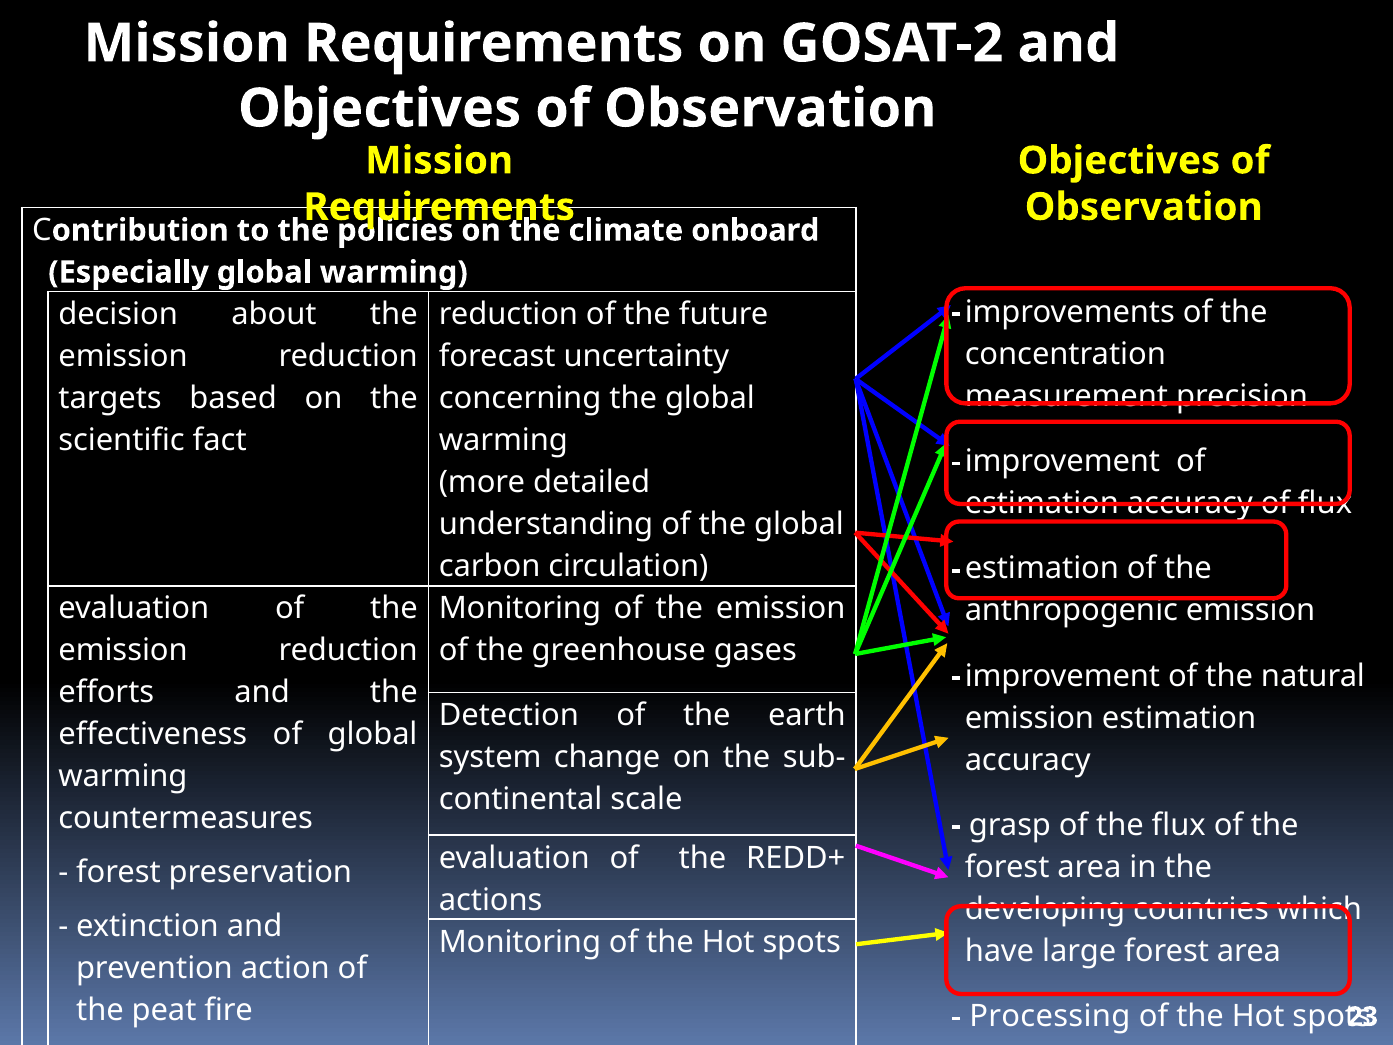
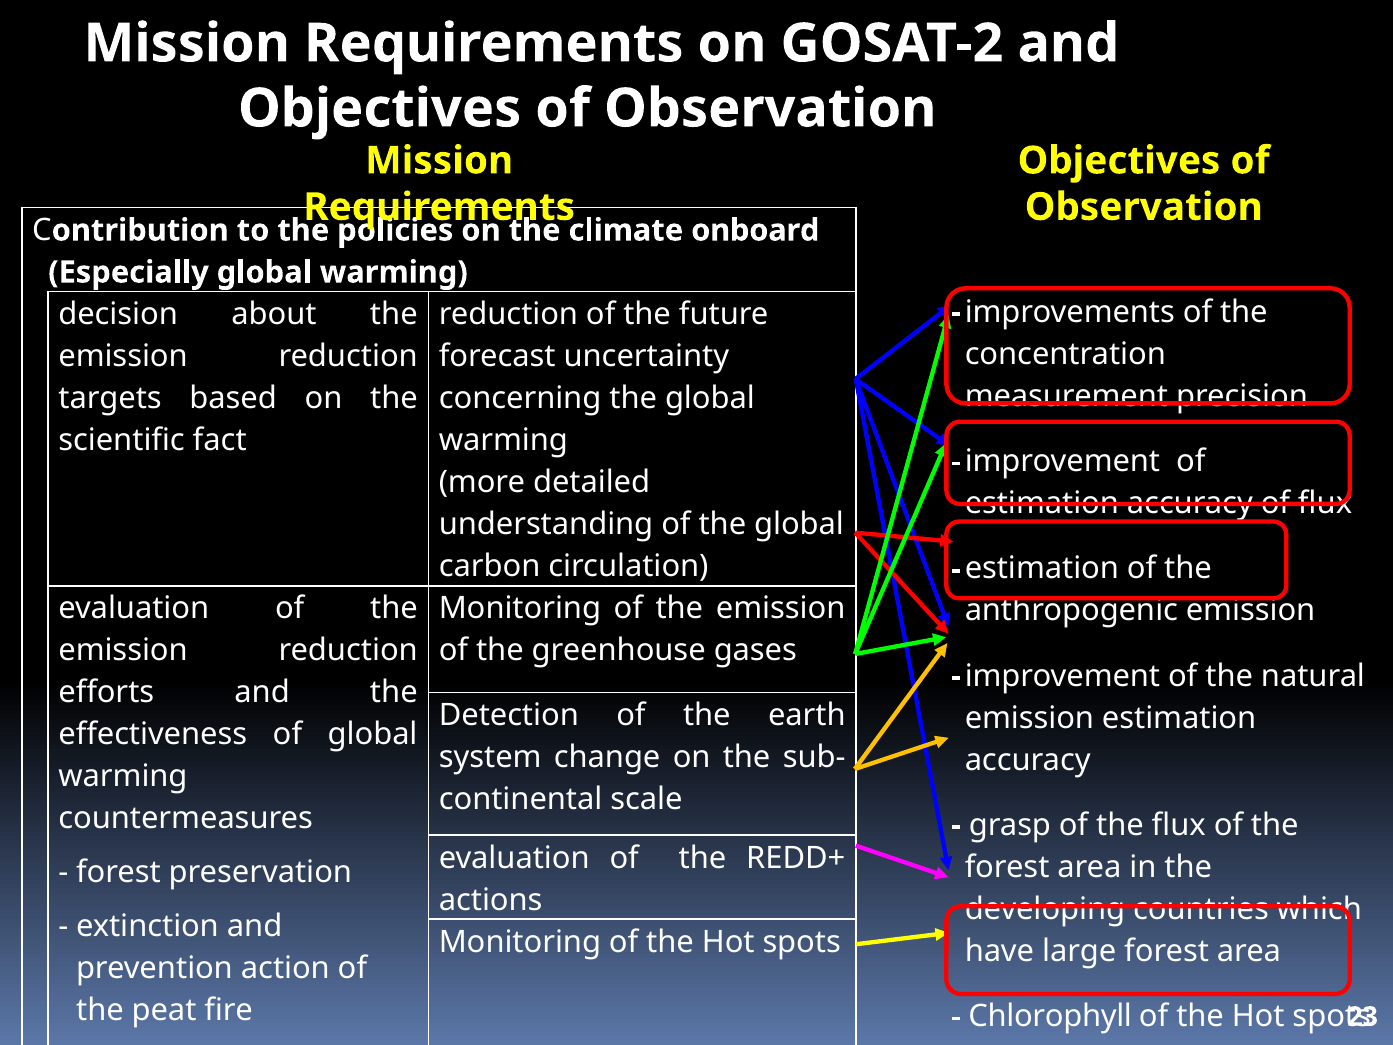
Processing: Processing -> Chlorophyll (1050, 1016)
